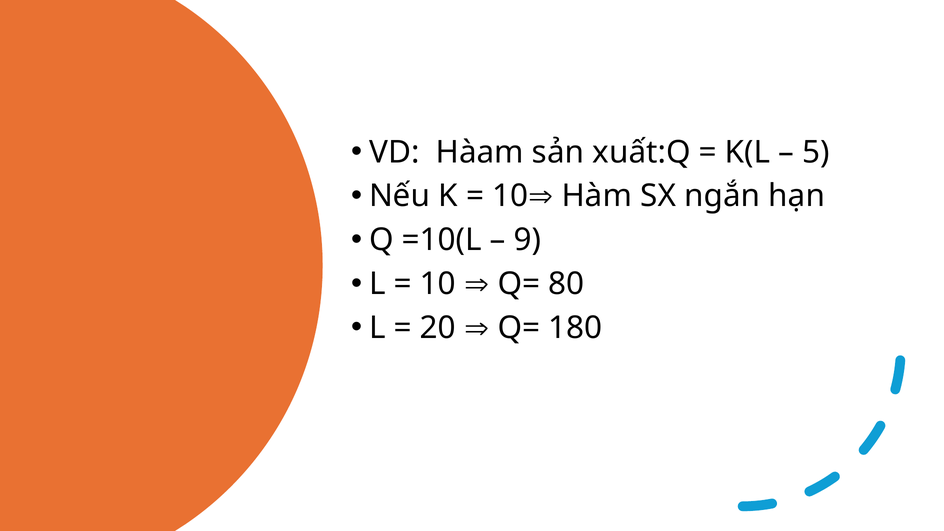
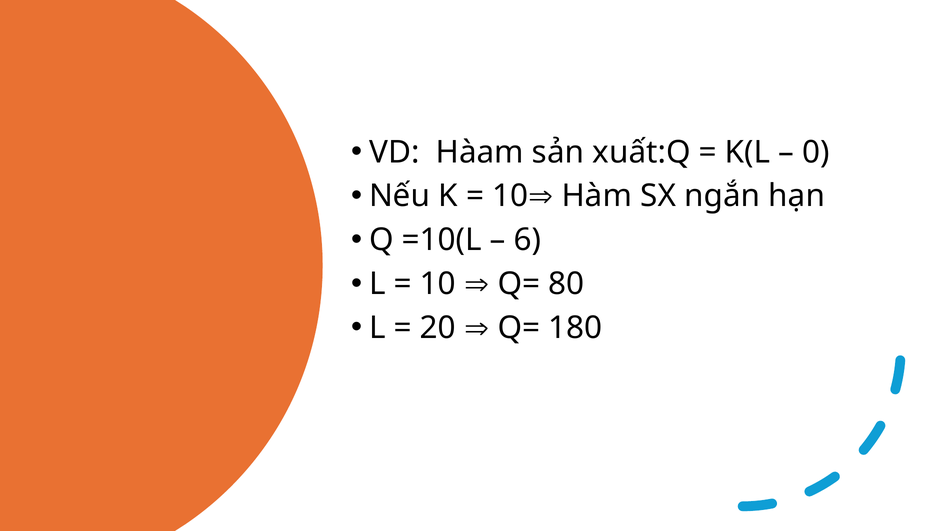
5: 5 -> 0 (816, 152)
9: 9 -> 6 (528, 240)
